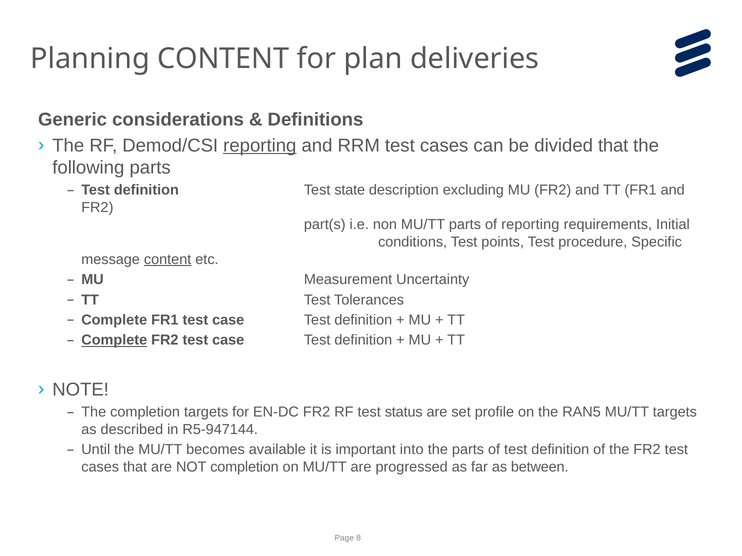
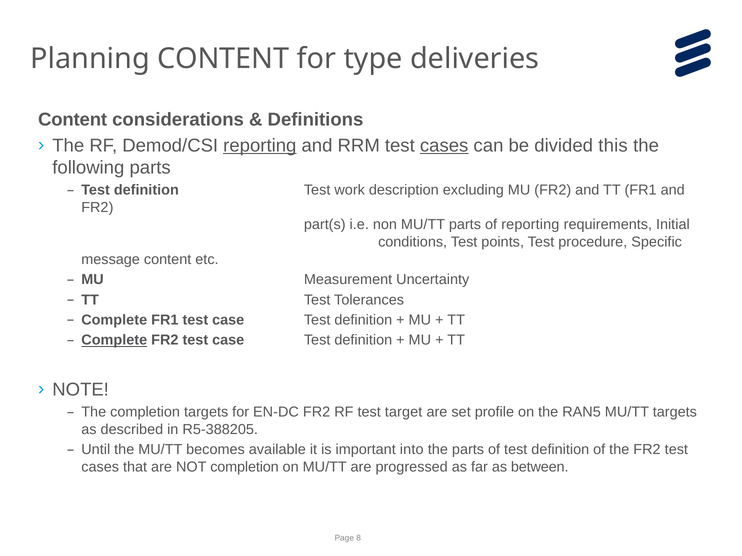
plan: plan -> type (373, 59)
Generic: Generic -> Content (73, 120)
cases underline: none -> present (444, 146)
divided that: that -> this (613, 146)
state: state -> work (350, 190)
content underline: present -> none (168, 260)
status: status -> target (404, 413)
R5-947144: R5-947144 -> R5-388205 (220, 430)
